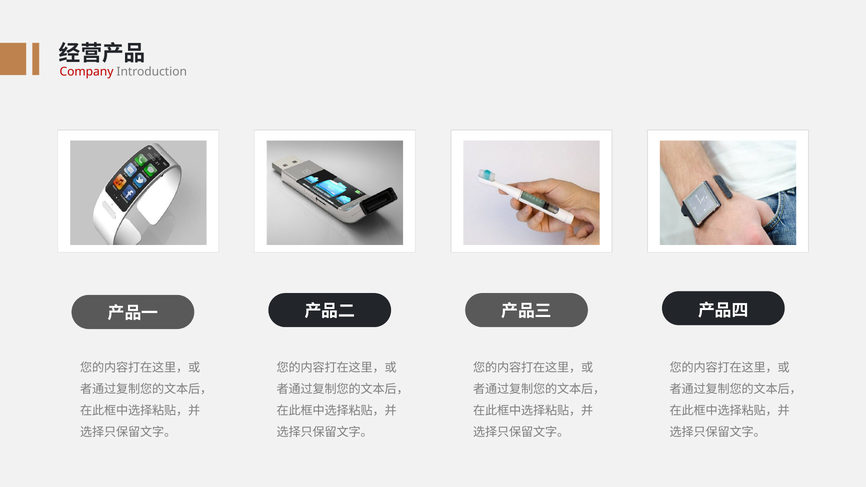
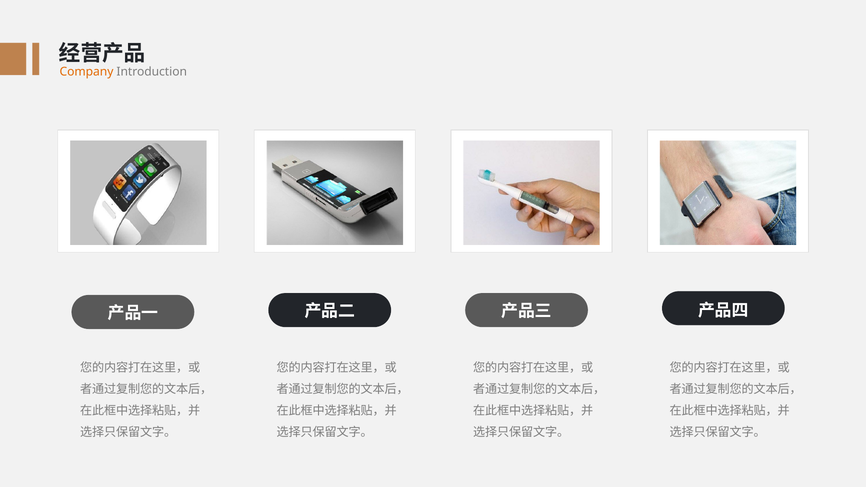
Company colour: red -> orange (87, 72)
